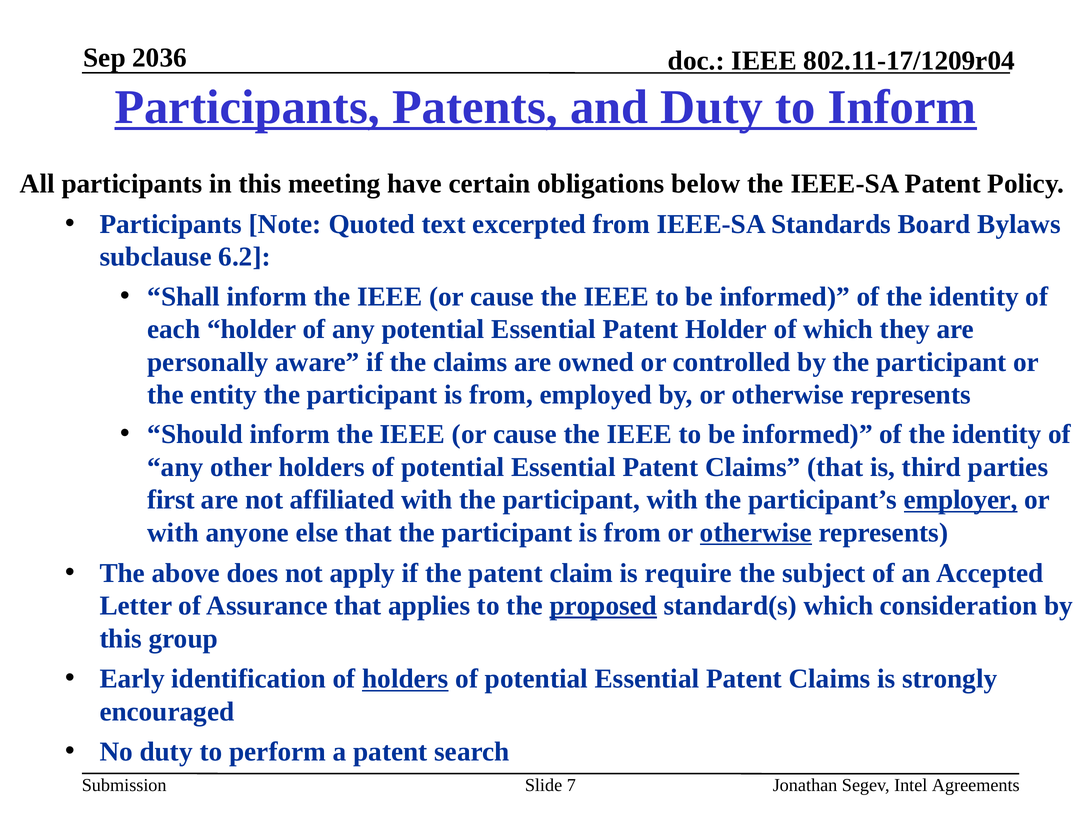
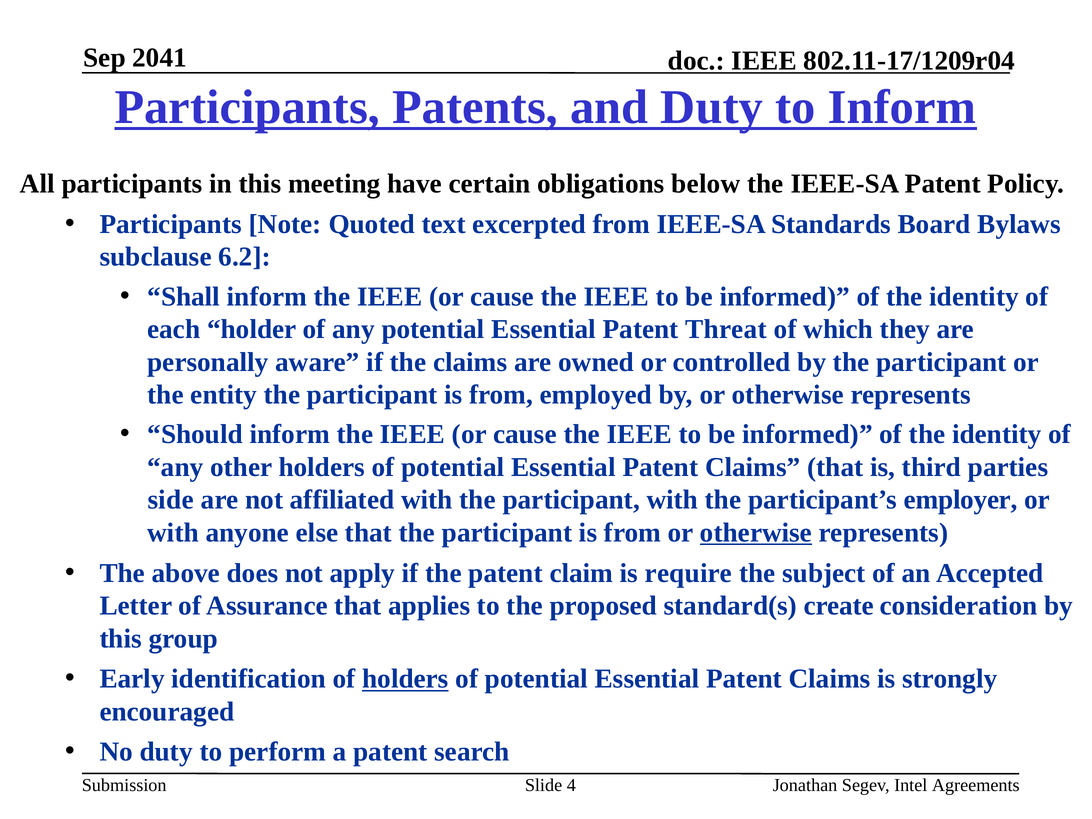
2036: 2036 -> 2041 (160, 58)
Patent Holder: Holder -> Threat (726, 329)
first: first -> side (171, 500)
employer underline: present -> none (961, 500)
proposed underline: present -> none (603, 606)
standard(s which: which -> create (839, 606)
7: 7 -> 4 (571, 785)
